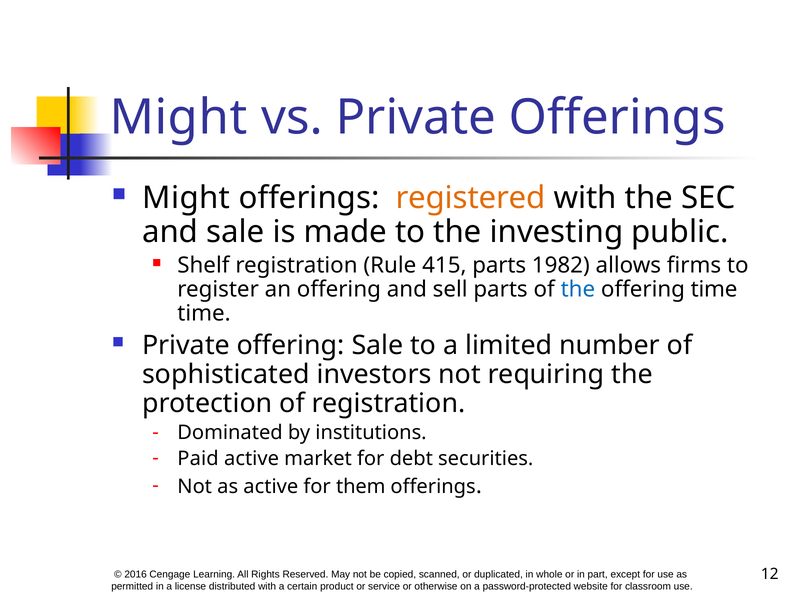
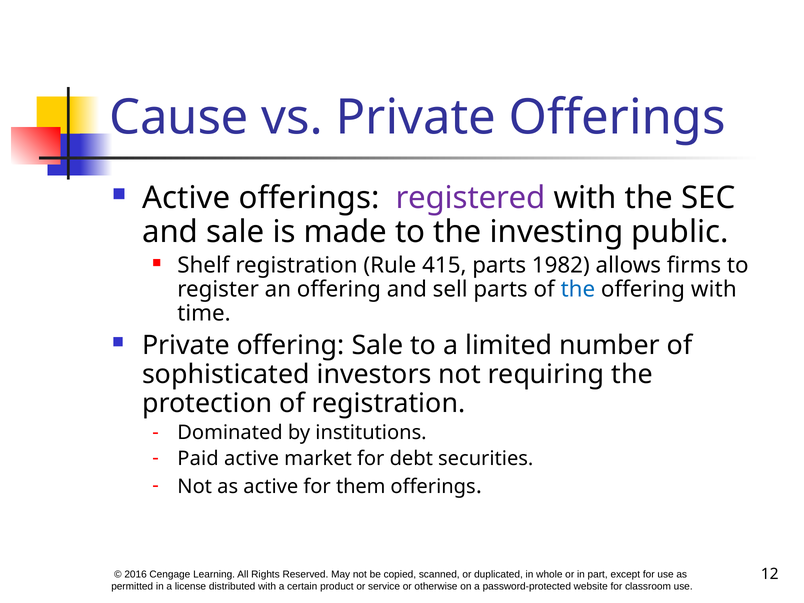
Might: Might -> Cause (179, 117)
Might: Might -> Active (186, 198)
registered colour: orange -> purple (471, 198)
offering time: time -> with (714, 290)
